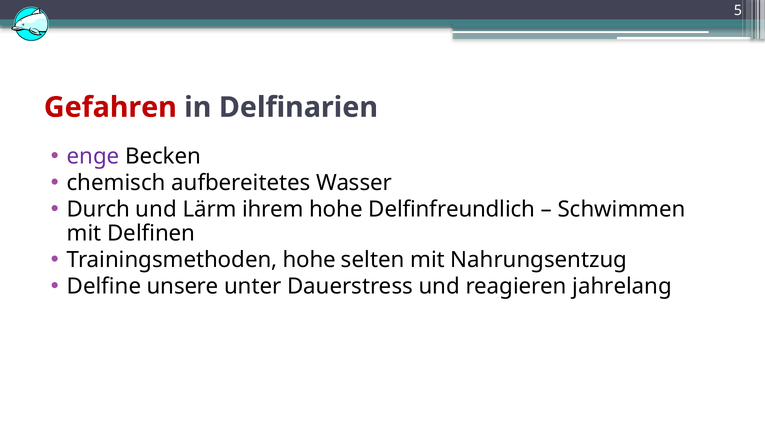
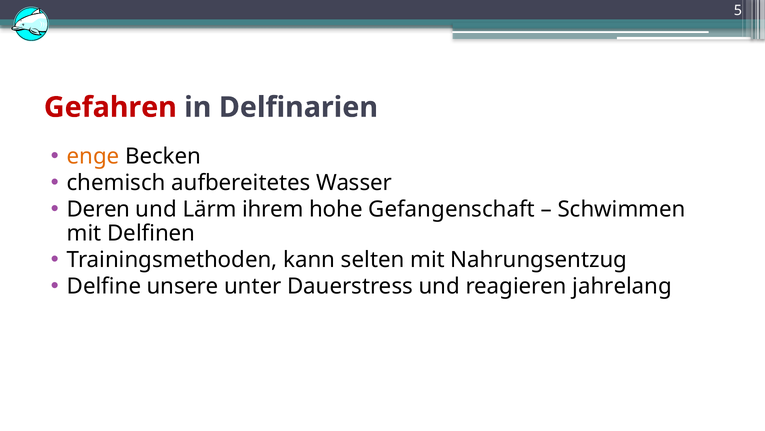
enge colour: purple -> orange (93, 156)
Durch: Durch -> Deren (98, 209)
Delfinfreundlich: Delfinfreundlich -> Gefangenschaft (452, 209)
Trainingsmethoden hohe: hohe -> kann (309, 259)
